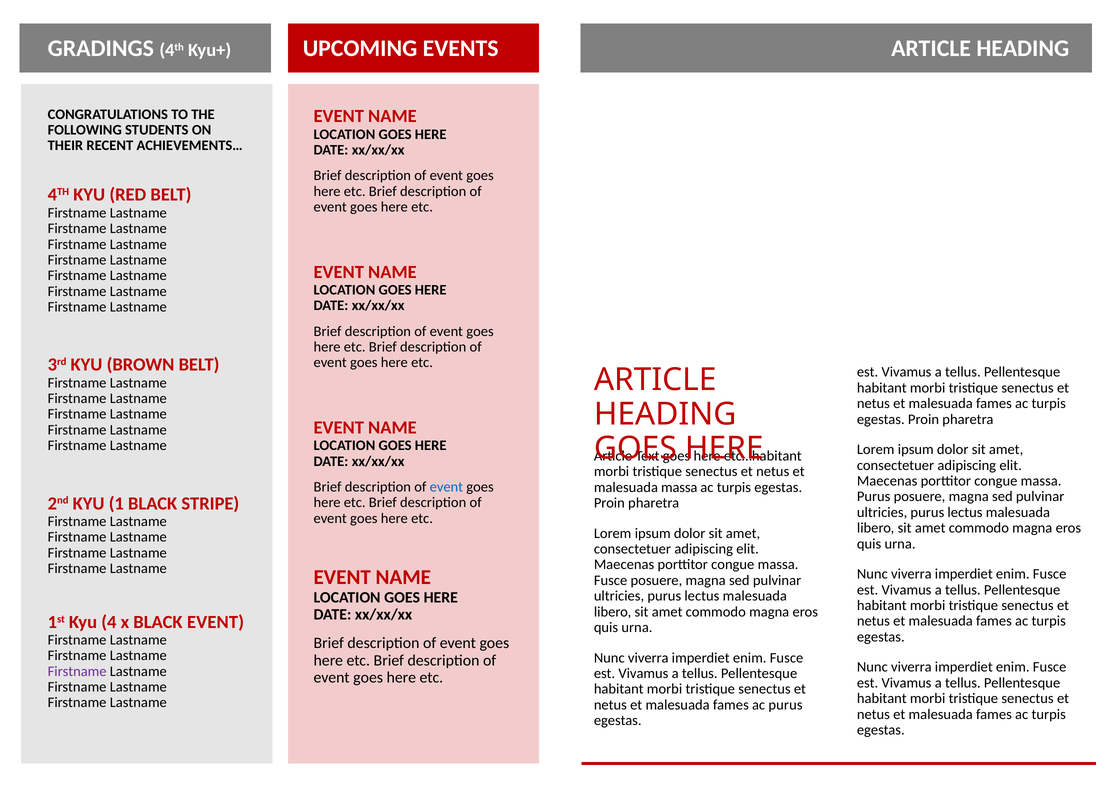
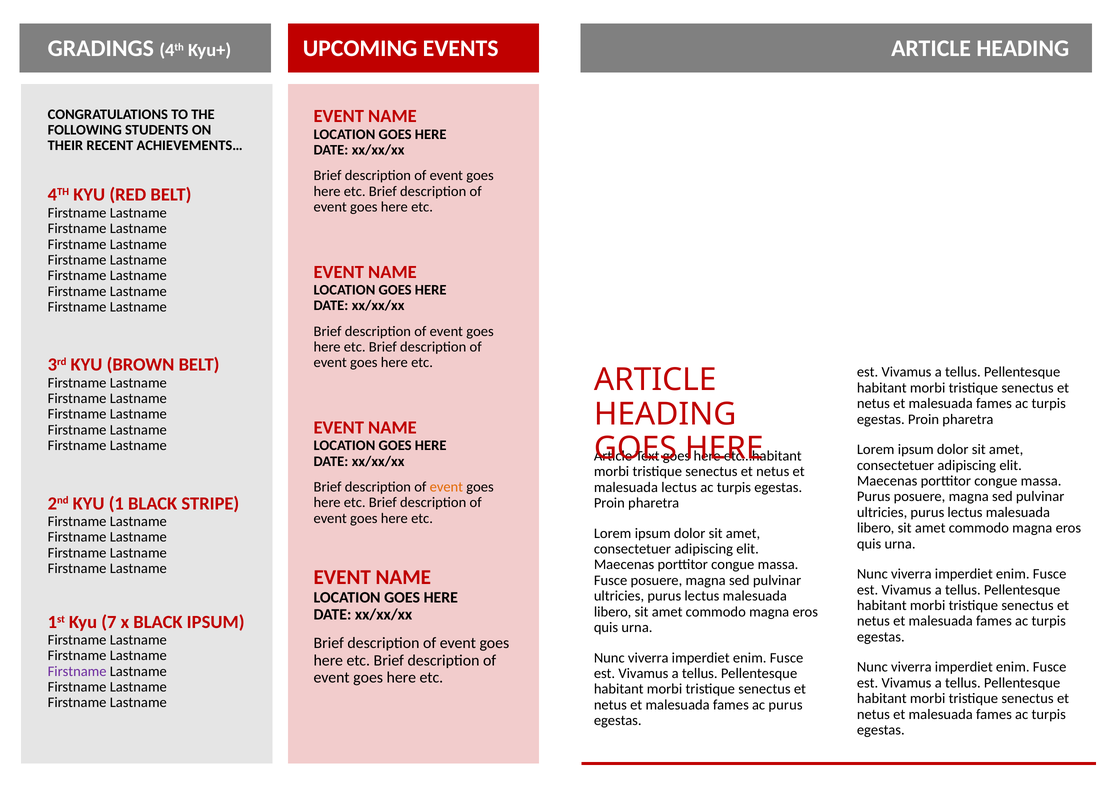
event colour: blue -> orange (446, 487)
malesuada massa: massa -> lectus (679, 487)
4: 4 -> 7 (109, 622)
BLACK EVENT: EVENT -> IPSUM (216, 622)
